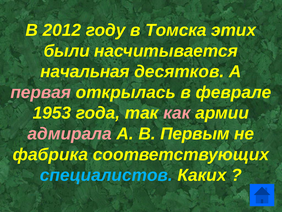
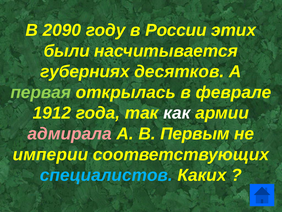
2012: 2012 -> 2090 (62, 30)
Томска: Томска -> России (176, 30)
начальная: начальная -> губерниях (85, 71)
первая colour: pink -> light green (41, 92)
1953: 1953 -> 1912 (52, 113)
как colour: pink -> white (177, 113)
фабрика: фабрика -> империи (50, 154)
